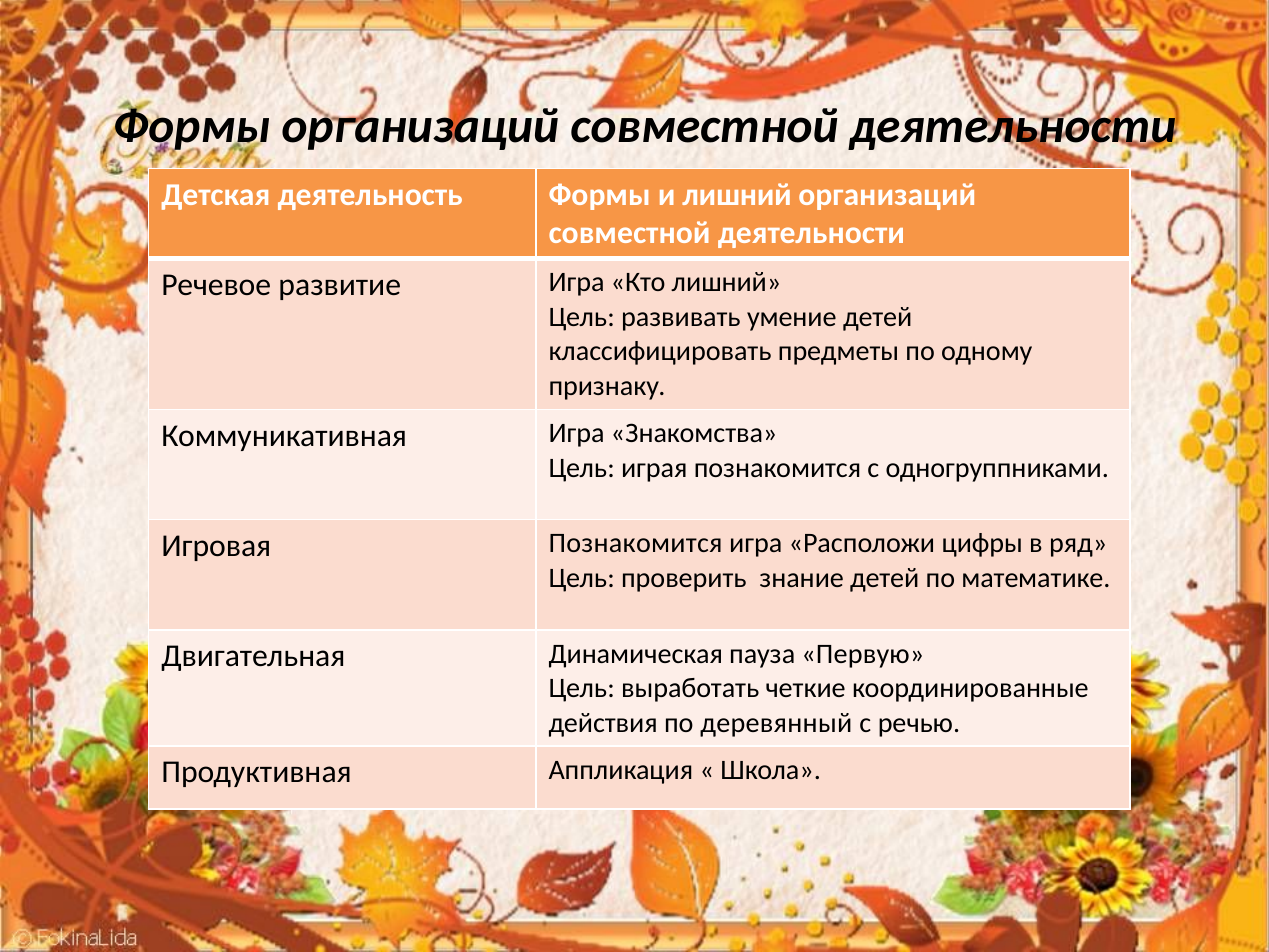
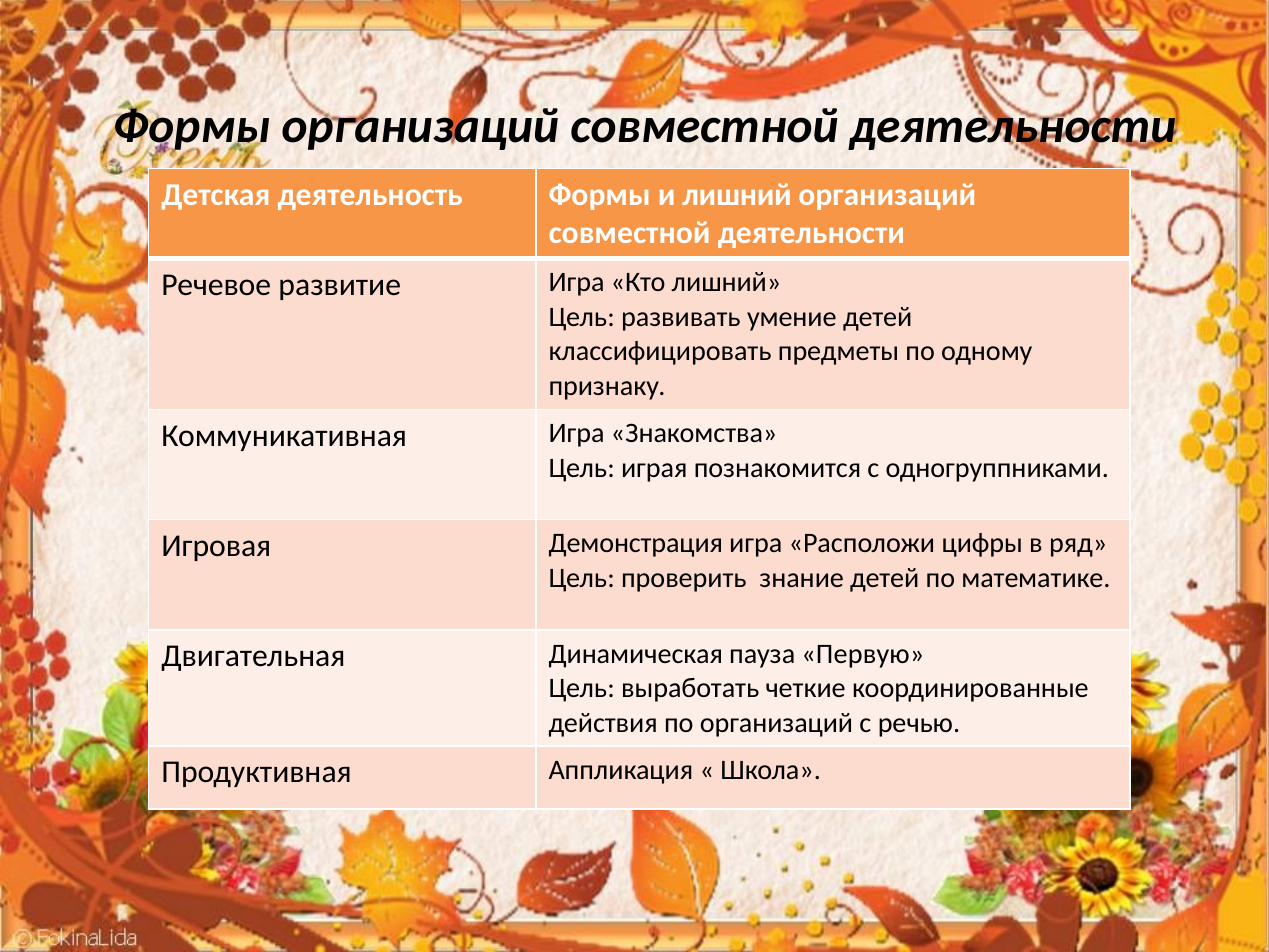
Игровая Познакомится: Познакомится -> Демонстрация (636, 543)
по деревянный: деревянный -> организаций (776, 723)
